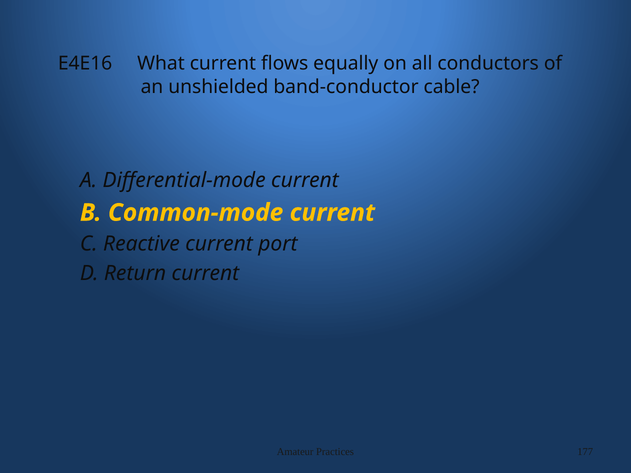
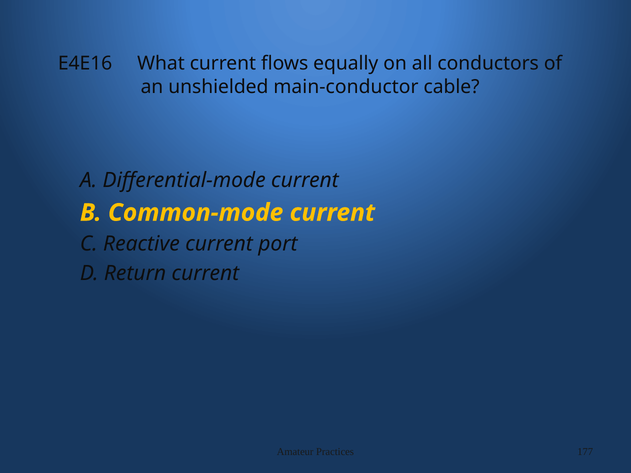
band-conductor: band-conductor -> main-conductor (346, 87)
